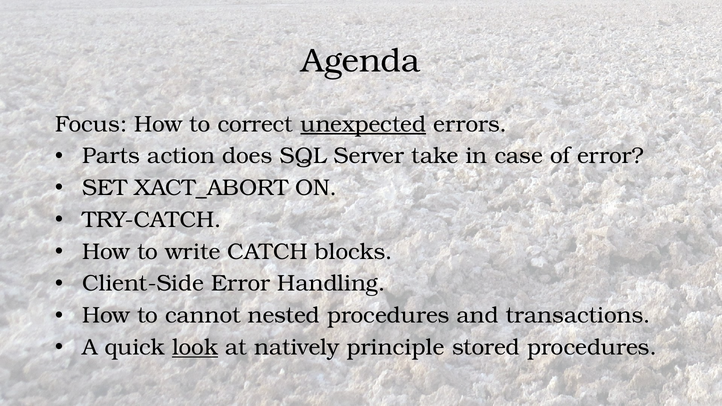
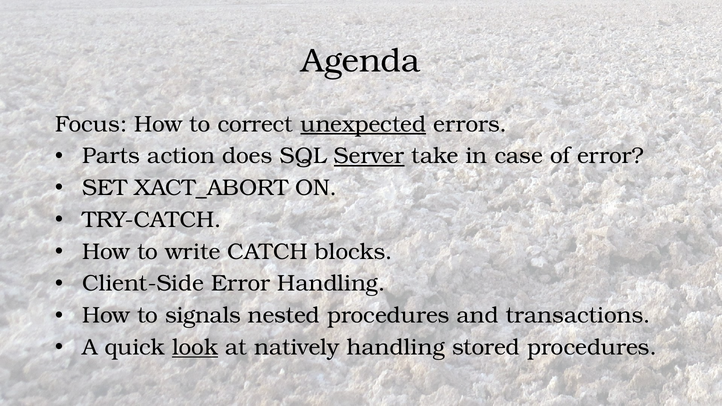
Server underline: none -> present (369, 156)
cannot: cannot -> signals (203, 316)
natively principle: principle -> handling (396, 347)
